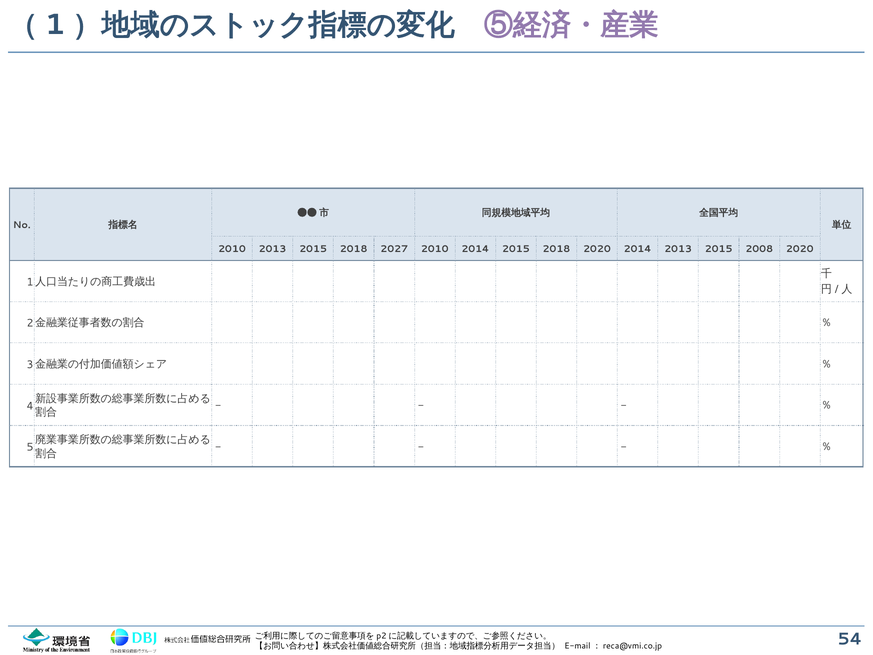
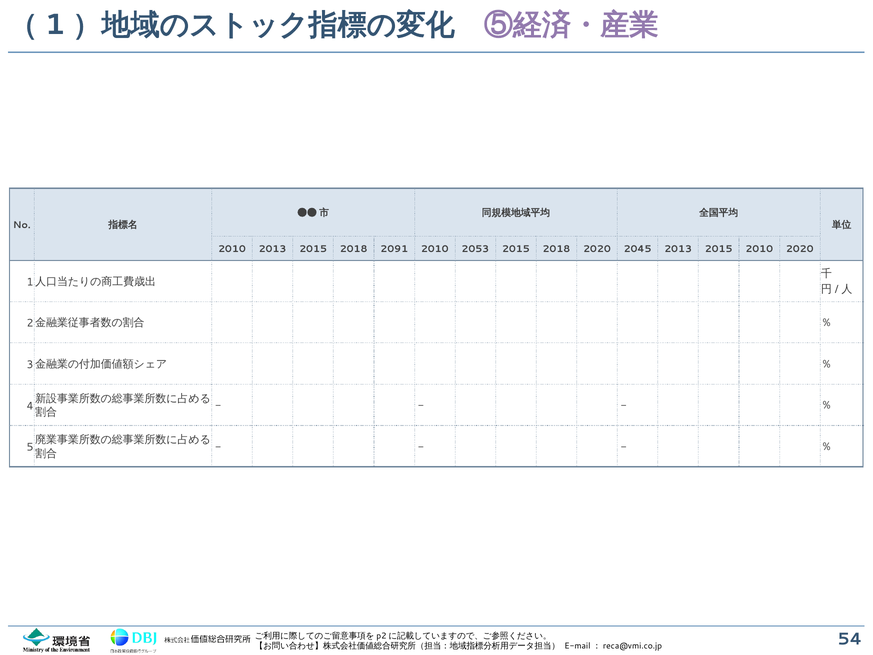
2027: 2027 -> 2091 (394, 249)
2010 2014: 2014 -> 2053 (475, 249)
2020 2014: 2014 -> 2045 (638, 249)
2015 2008: 2008 -> 2010 (759, 249)
